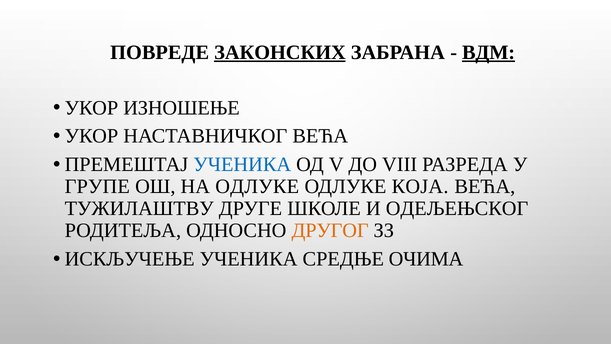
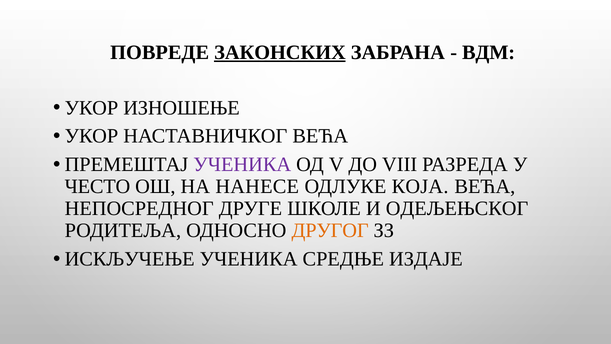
ВДМ underline: present -> none (489, 52)
УЧЕНИКА colour: blue -> purple (242, 164)
ГРУПЕ: ГРУПЕ -> ЧЕСТО (97, 186)
НА ОДЛУКЕ: ОДЛУКЕ -> НАНЕСЕ (257, 186)
ТУЖИЛАШТВУ: ТУЖИЛАШТВУ -> НЕПОСРЕДНОГ (139, 208)
ОЧИМА: ОЧИМА -> ИЗДАЈЕ (426, 259)
